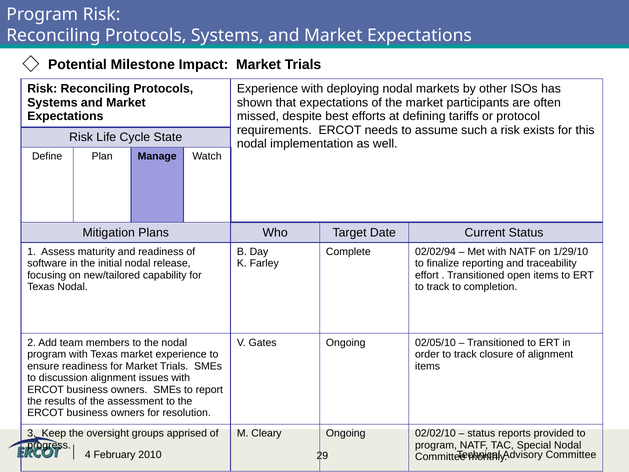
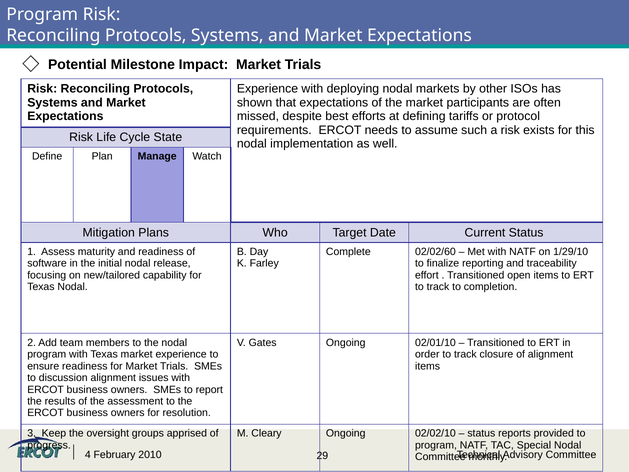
02/02/94: 02/02/94 -> 02/02/60 (435, 252)
02/05/10: 02/05/10 -> 02/01/10 (435, 342)
